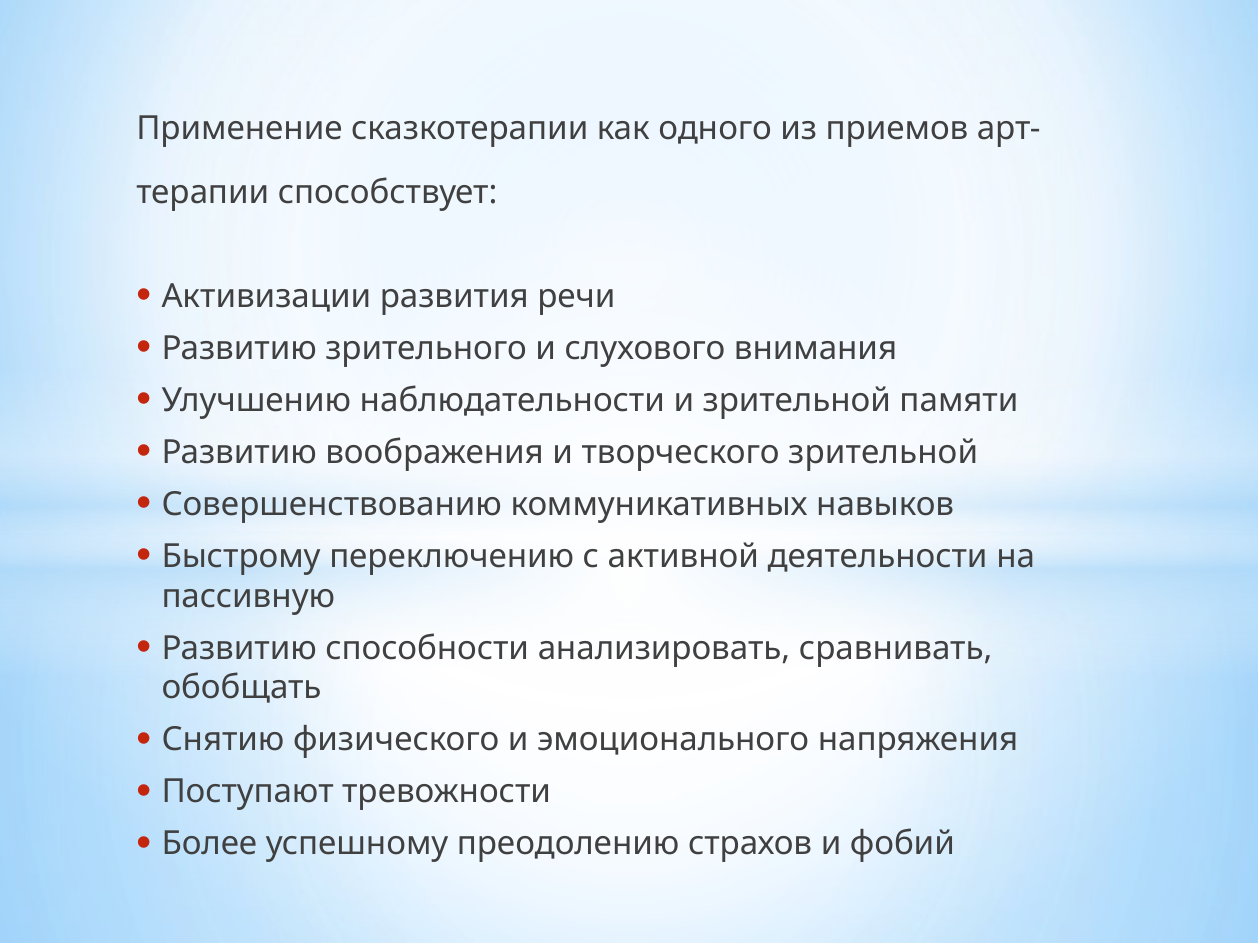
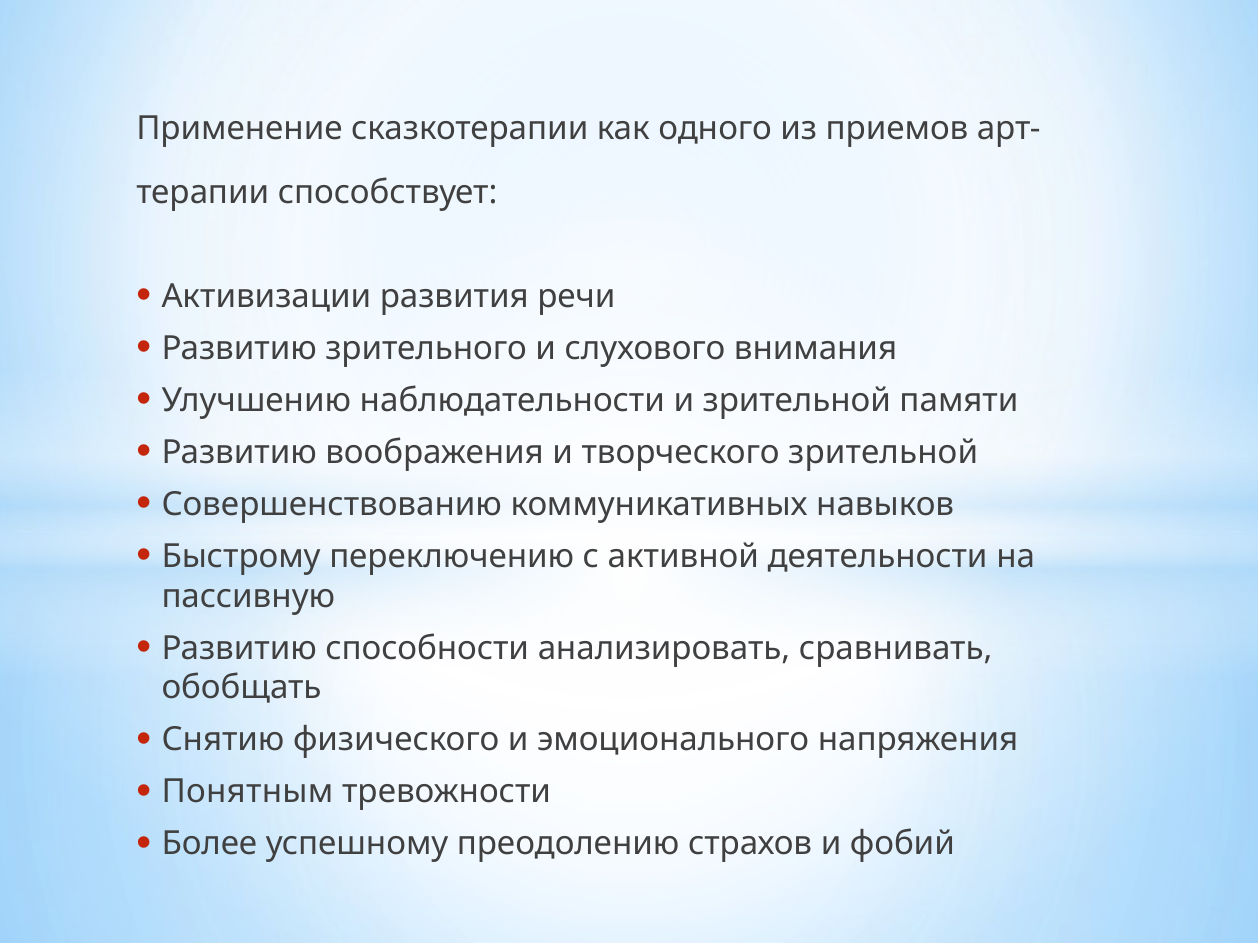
Поступают: Поступают -> Понятным (247, 792)
